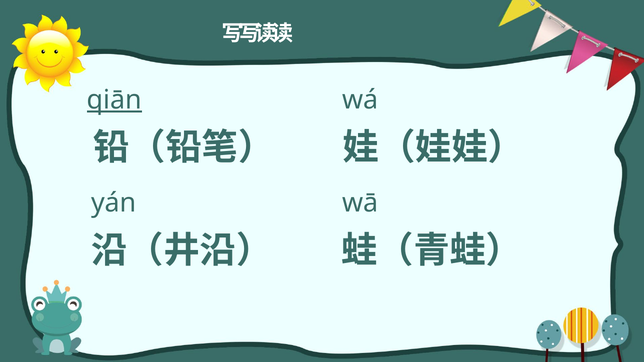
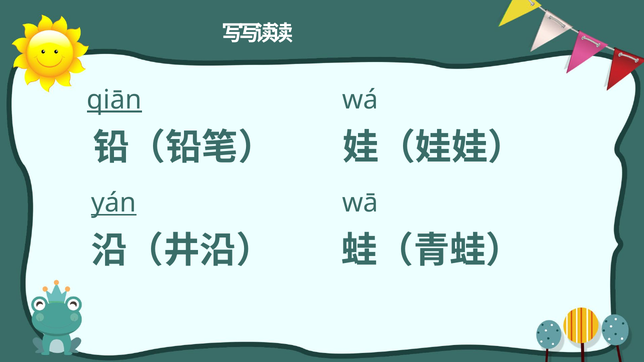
yán underline: none -> present (114, 203)
